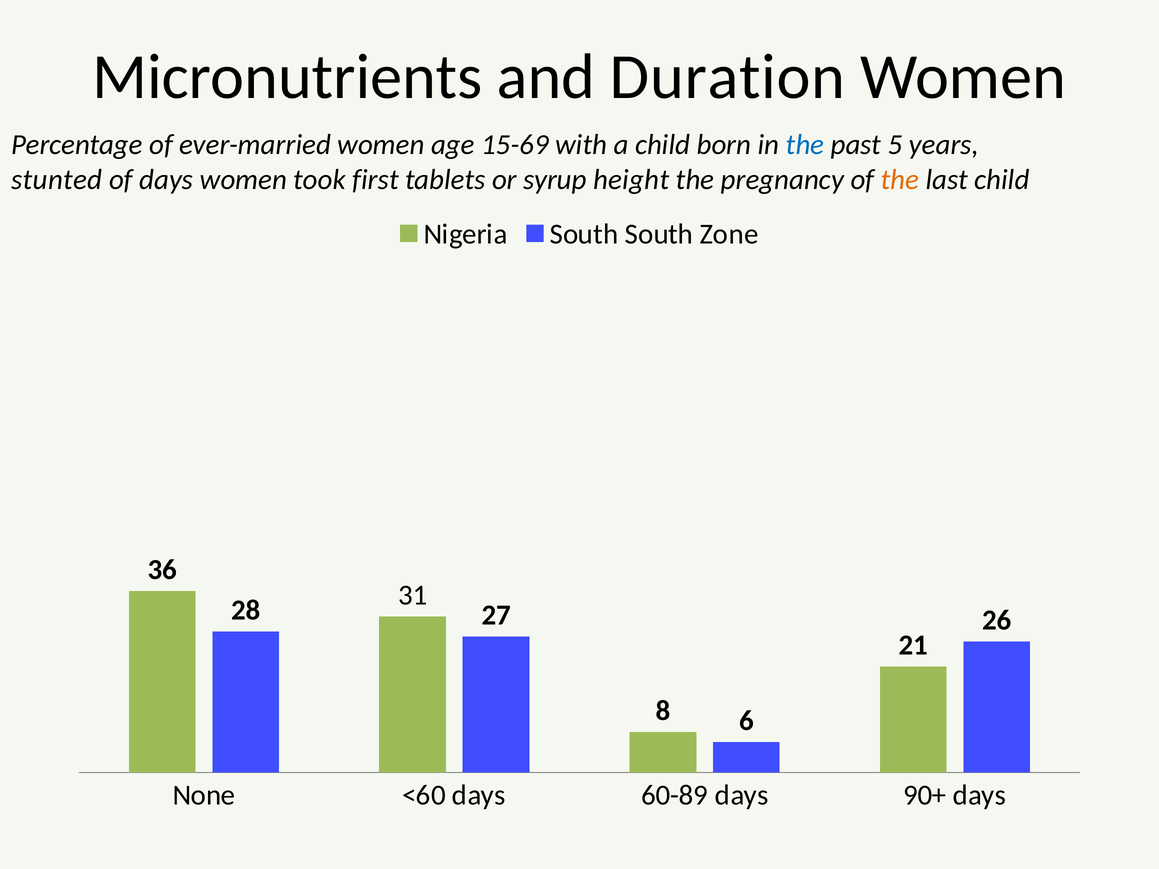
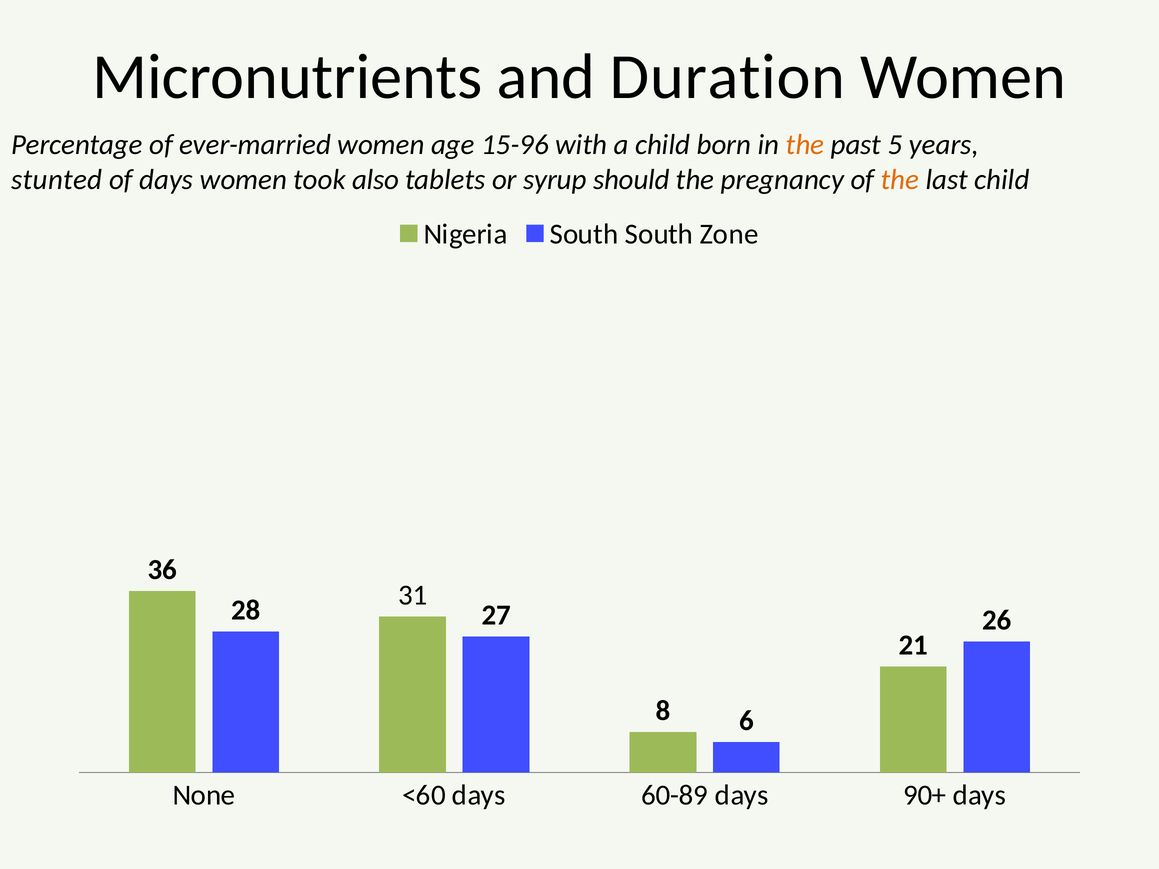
15-69: 15-69 -> 15-96 (515, 145)
the colour: blue -> orange (805, 145)
first: first -> also (376, 180)
height: height -> should (631, 180)
